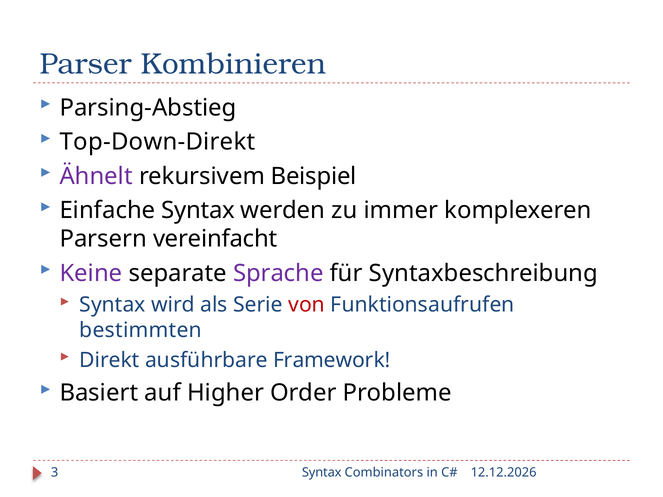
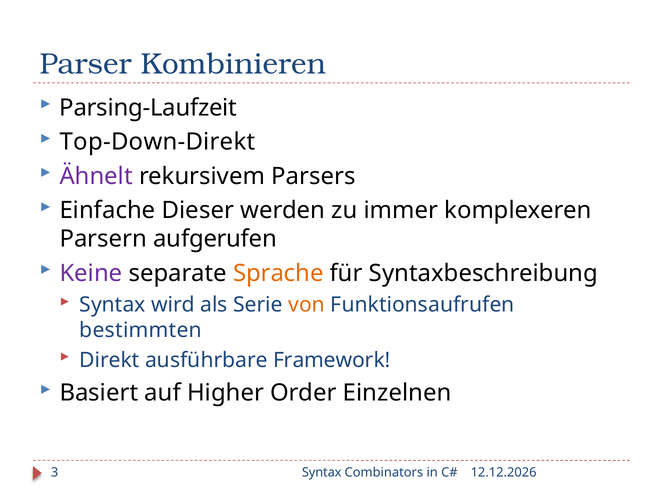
Parsing-Abstieg: Parsing-Abstieg -> Parsing-Laufzeit (148, 108)
Beispiel: Beispiel -> Parsers (314, 176)
Einfache Syntax: Syntax -> Dieser (198, 210)
vereinfacht: vereinfacht -> aufgerufen (215, 239)
Sprache colour: purple -> orange (278, 273)
von colour: red -> orange (307, 305)
Probleme: Probleme -> Einzelnen (397, 393)
